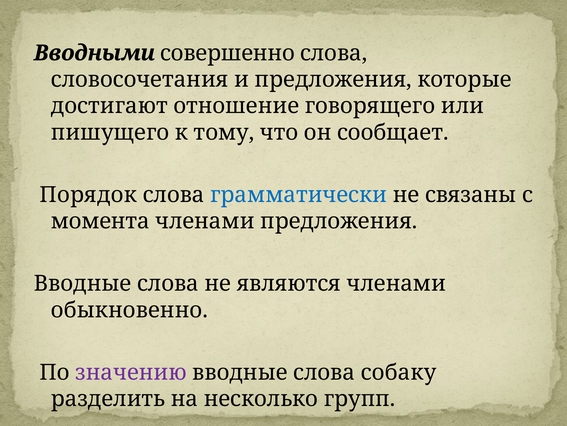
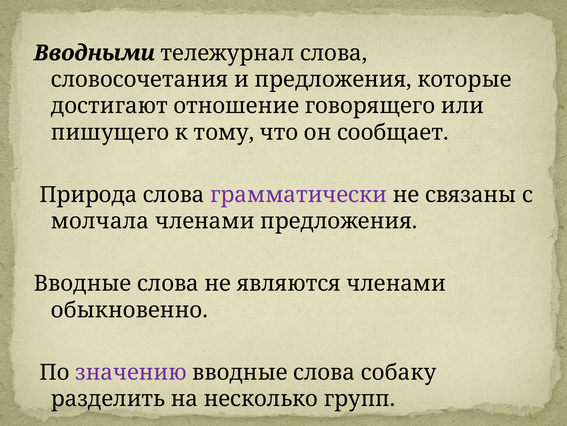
совершенно: совершенно -> тележурнал (227, 53)
Порядок: Порядок -> Природа (88, 194)
грамматически colour: blue -> purple (299, 194)
момента: момента -> молчала (100, 221)
